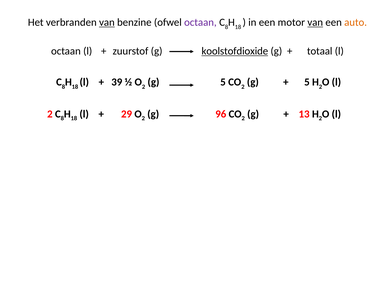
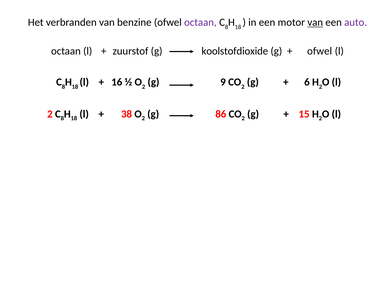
van underline: present -> none (107, 22)
auto colour: orange -> purple (356, 22)
koolstofdioxide underline: present -> none (235, 51)
totaal: totaal -> ofwel (320, 51)
39: 39 -> 16 (117, 82)
g 5: 5 -> 9 (223, 82)
5: 5 -> 6 (307, 82)
29: 29 -> 38 (127, 114)
96: 96 -> 86 (221, 114)
13: 13 -> 15 (304, 114)
